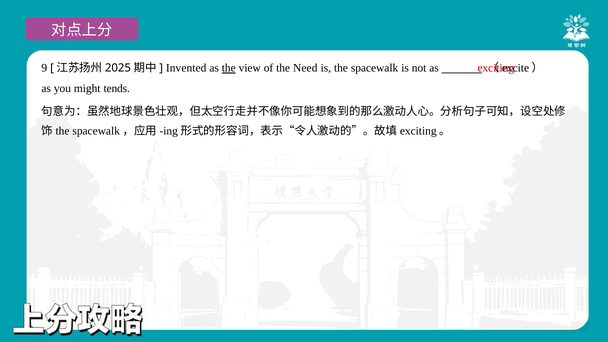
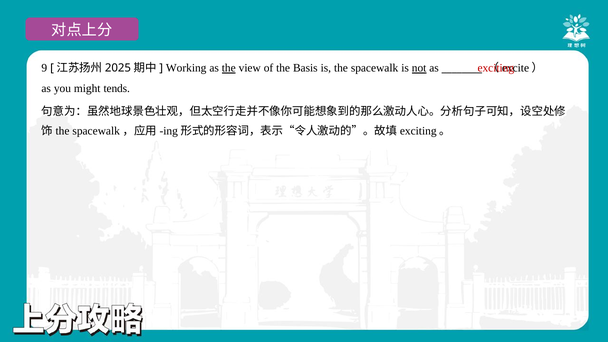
Invented: Invented -> Working (186, 68)
Need: Need -> Basis (305, 68)
not underline: none -> present (419, 68)
